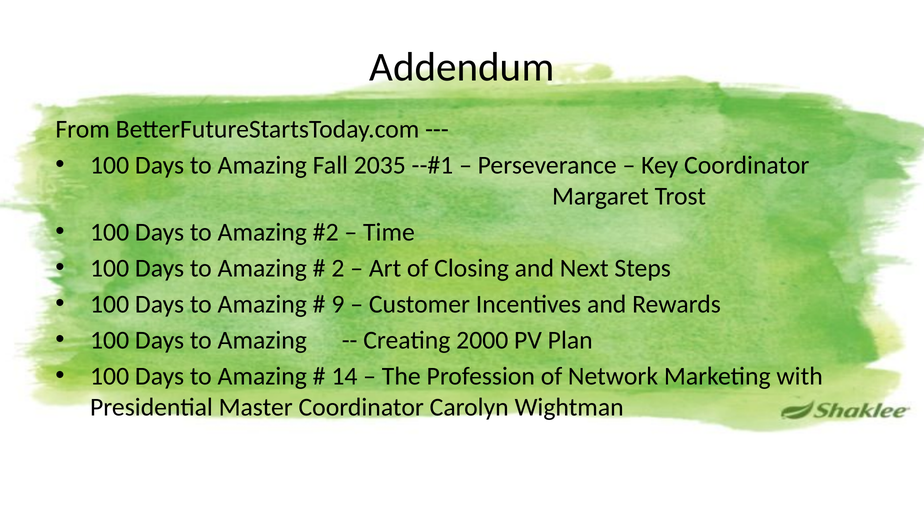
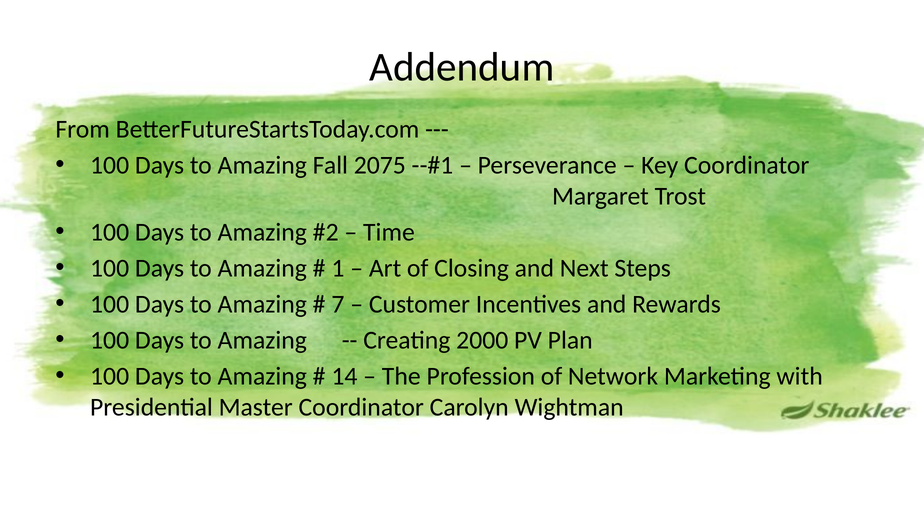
2035: 2035 -> 2075 (380, 165)
2: 2 -> 1 (338, 268)
9: 9 -> 7 (338, 304)
